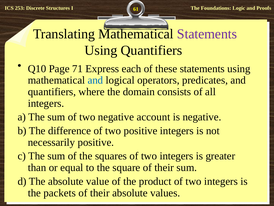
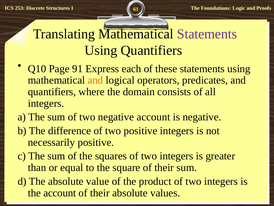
71: 71 -> 91 (77, 69)
and colour: blue -> orange (95, 80)
the packets: packets -> account (60, 192)
